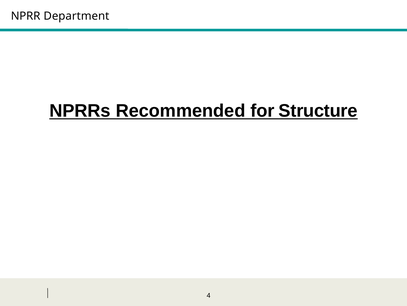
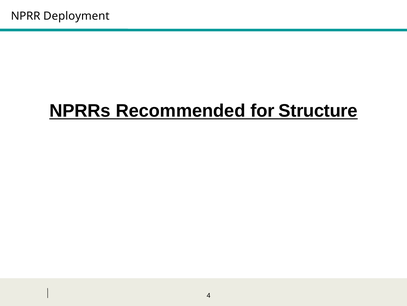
Department: Department -> Deployment (76, 16)
